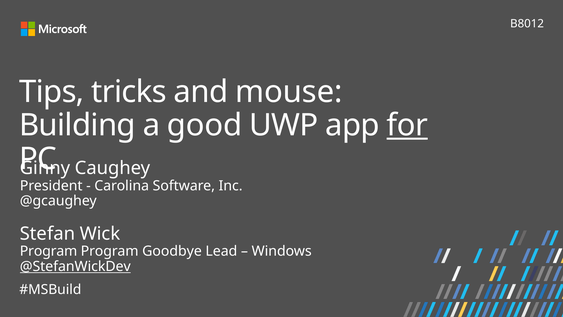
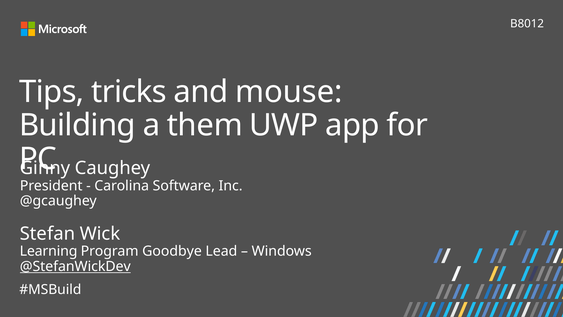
good: good -> them (205, 125)
for underline: present -> none (407, 125)
Program: Program -> Learning (49, 251)
